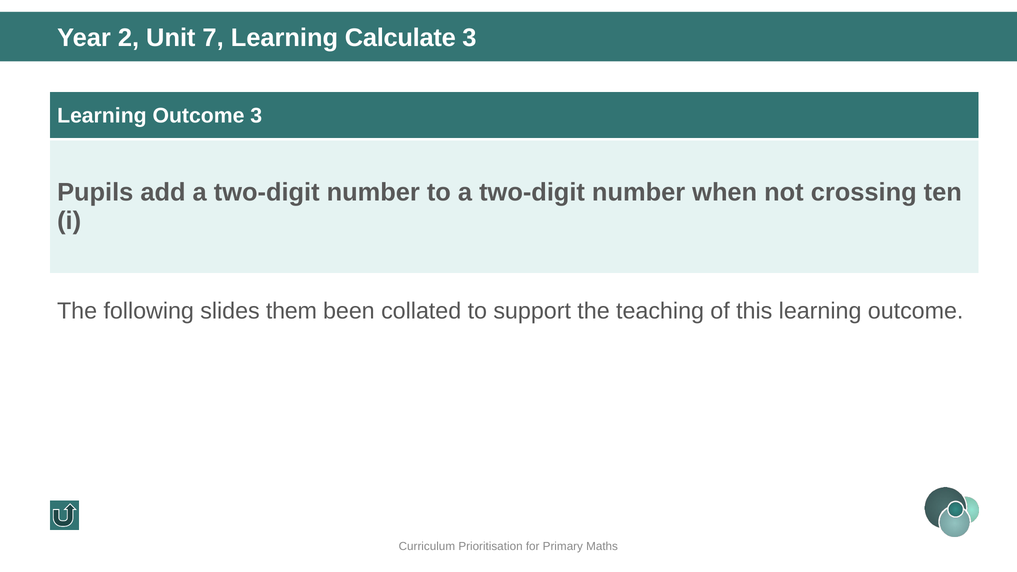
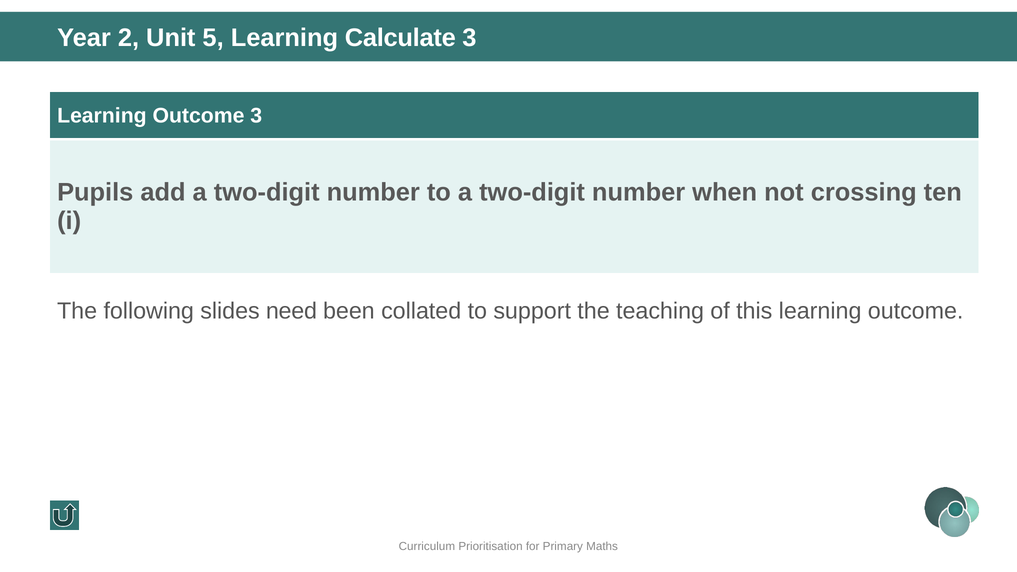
7: 7 -> 5 (213, 38)
them: them -> need (291, 311)
